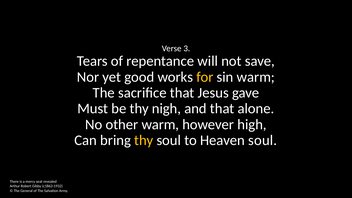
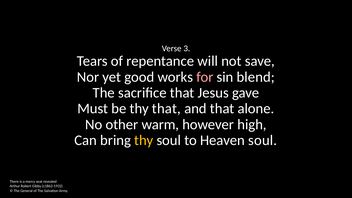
for colour: yellow -> pink (205, 77)
sin warm: warm -> blend (256, 77)
thy nigh: nigh -> that (166, 109)
